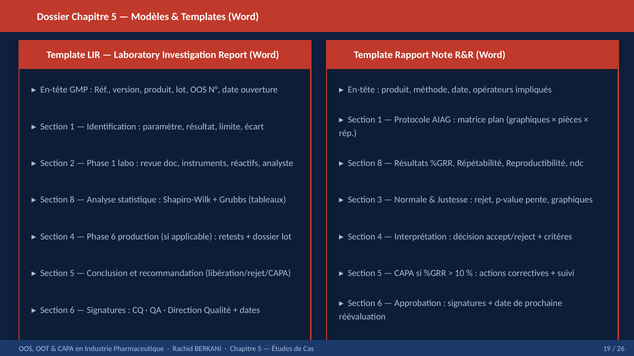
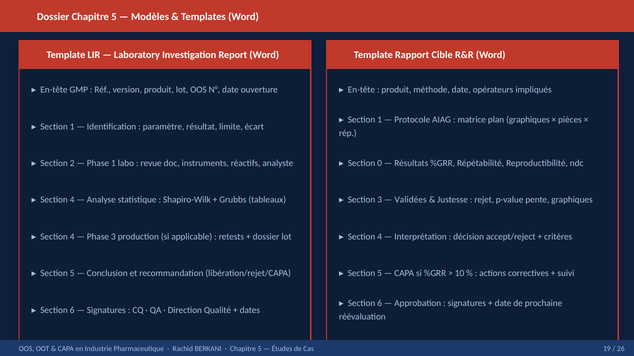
Note: Note -> Cible (442, 55)
8: 8 -> 0 (380, 163)
8: 8 -> 4 (72, 200)
Normale: Normale -> Validées (411, 200)
Phase 6: 6 -> 3 (113, 237)
